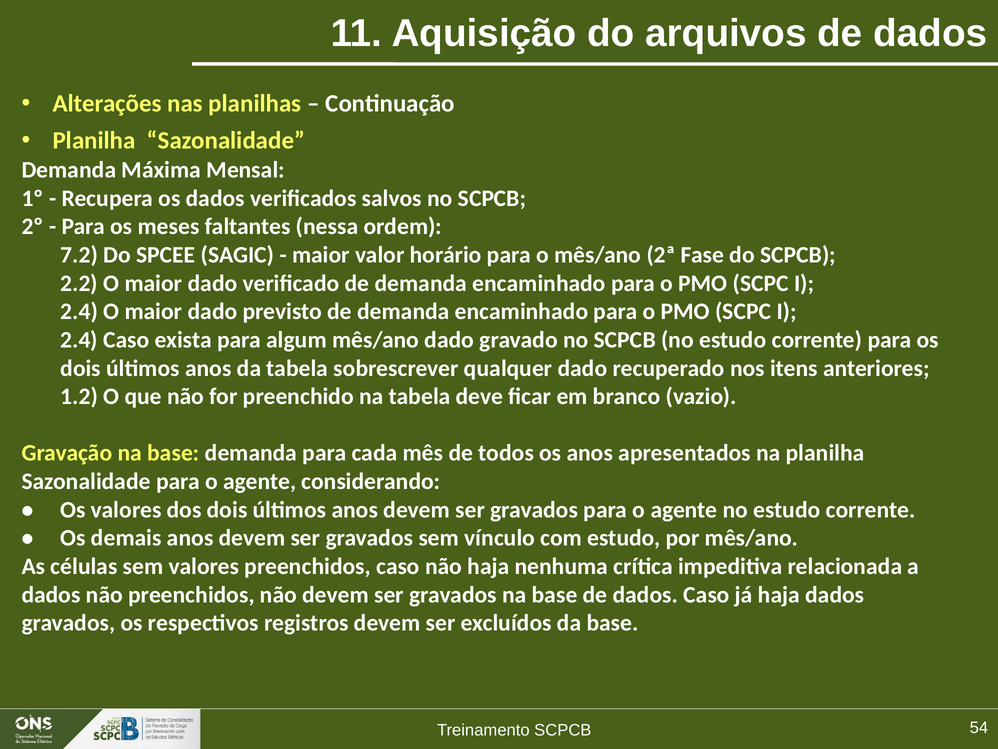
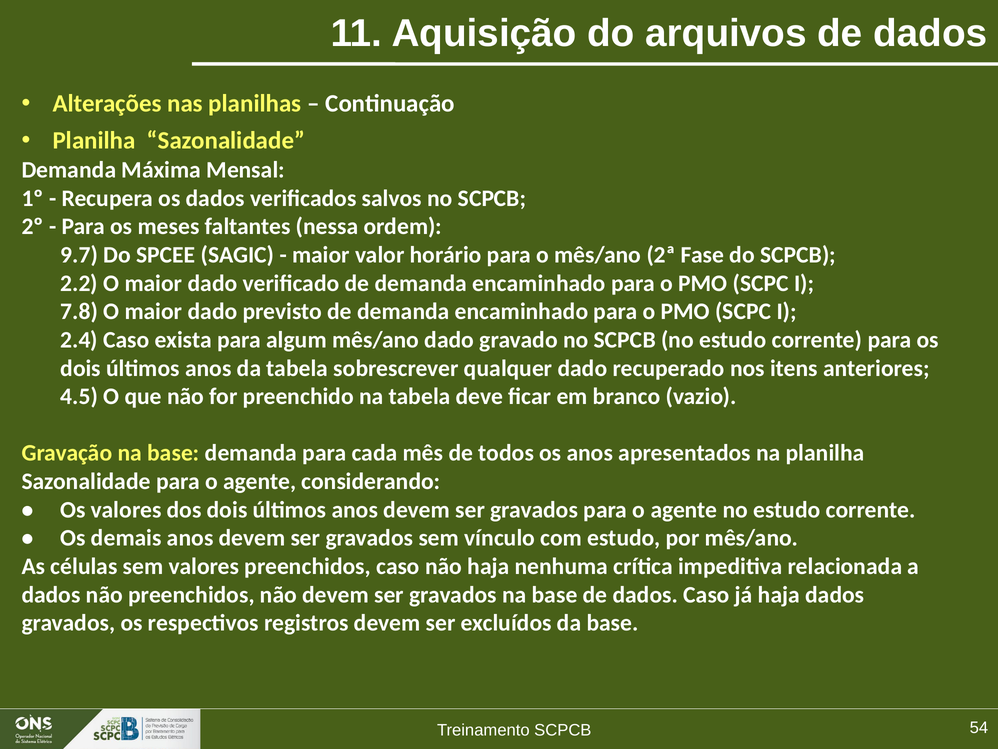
7.2: 7.2 -> 9.7 (79, 255)
2.4: 2.4 -> 7.8 (79, 311)
1.2: 1.2 -> 4.5 (79, 396)
